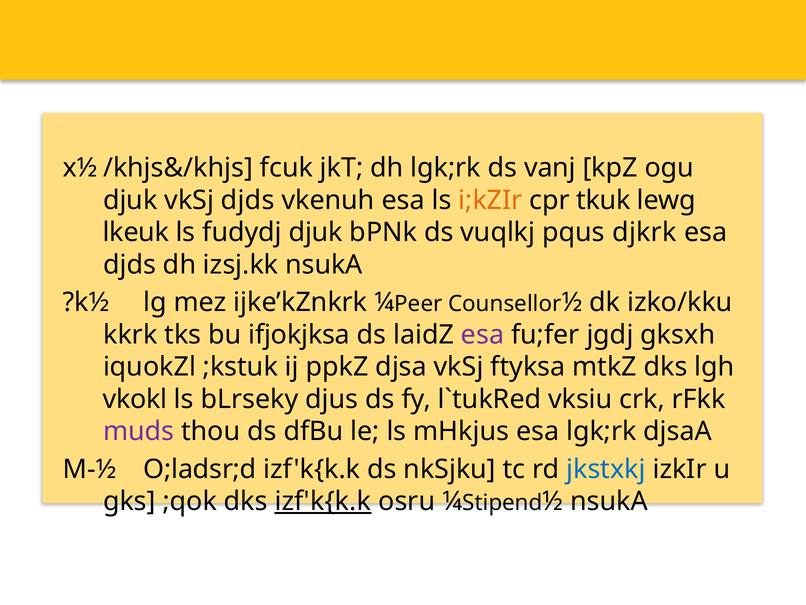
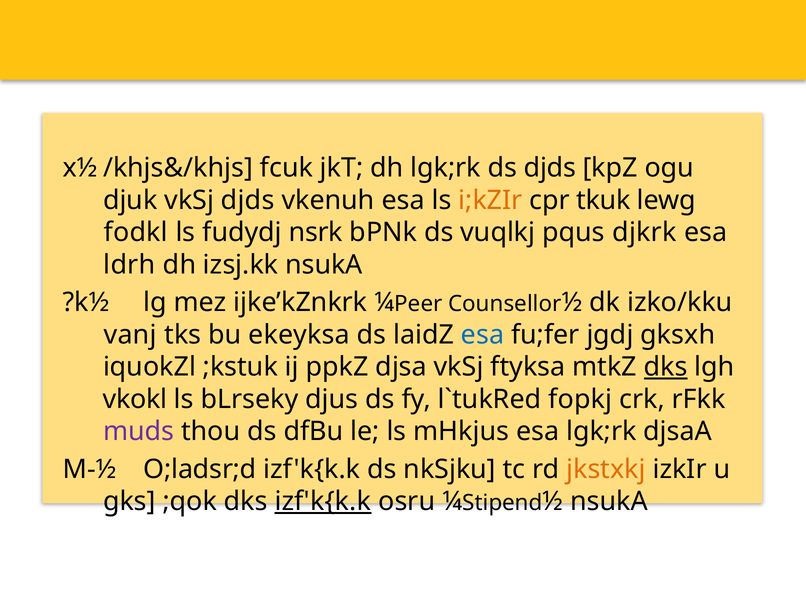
ds vanj: vanj -> djds (550, 168)
lkeuk: lkeuk -> fodkl (136, 232)
fudydj djuk: djuk -> nsrk (316, 232)
djds: djds -> ldrh (129, 265)
kkrk: kkrk -> vanj (130, 334)
ifjokjksa: ifjokjksa -> ekeyksa (299, 334)
esa colour: purple -> blue (483, 334)
dks underline: none -> present (666, 367)
vksiu: vksiu -> fopkj (580, 399)
jkstxkj colour: blue -> orange (606, 469)
